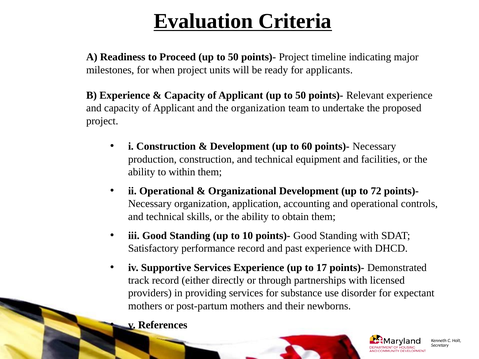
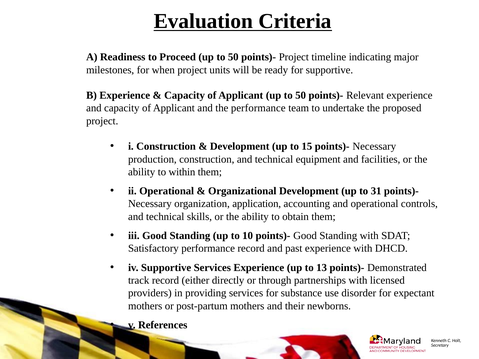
for applicants: applicants -> supportive (329, 70)
the organization: organization -> performance (258, 108)
60: 60 -> 15 (307, 147)
72: 72 -> 31 (376, 191)
17: 17 -> 13 (322, 268)
